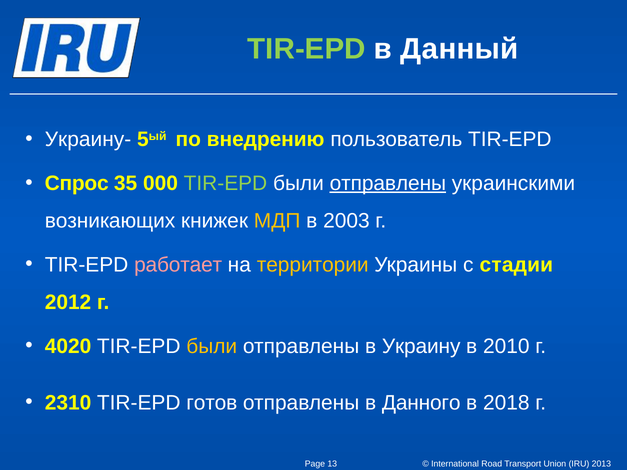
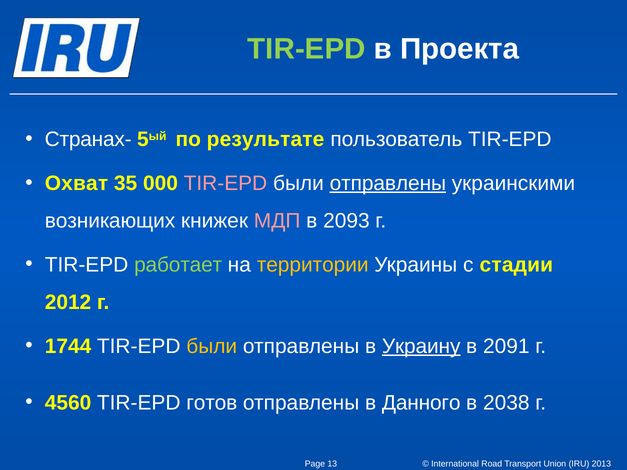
Данный: Данный -> Проекта (460, 49)
Украину-: Украину- -> Странах- (88, 139)
внедрению: внедрению -> результате (266, 139)
Спрос: Спрос -> Охват (76, 183)
TIR-EPD colour: light green -> pink (225, 183)
МДП colour: yellow -> pink (277, 221)
2003: 2003 -> 2093 (346, 221)
работает colour: pink -> light green (178, 265)
4020: 4020 -> 1744 (68, 346)
Украину underline: none -> present (421, 346)
2010: 2010 -> 2091 (506, 346)
2310: 2310 -> 4560 (68, 403)
2018: 2018 -> 2038 (506, 403)
